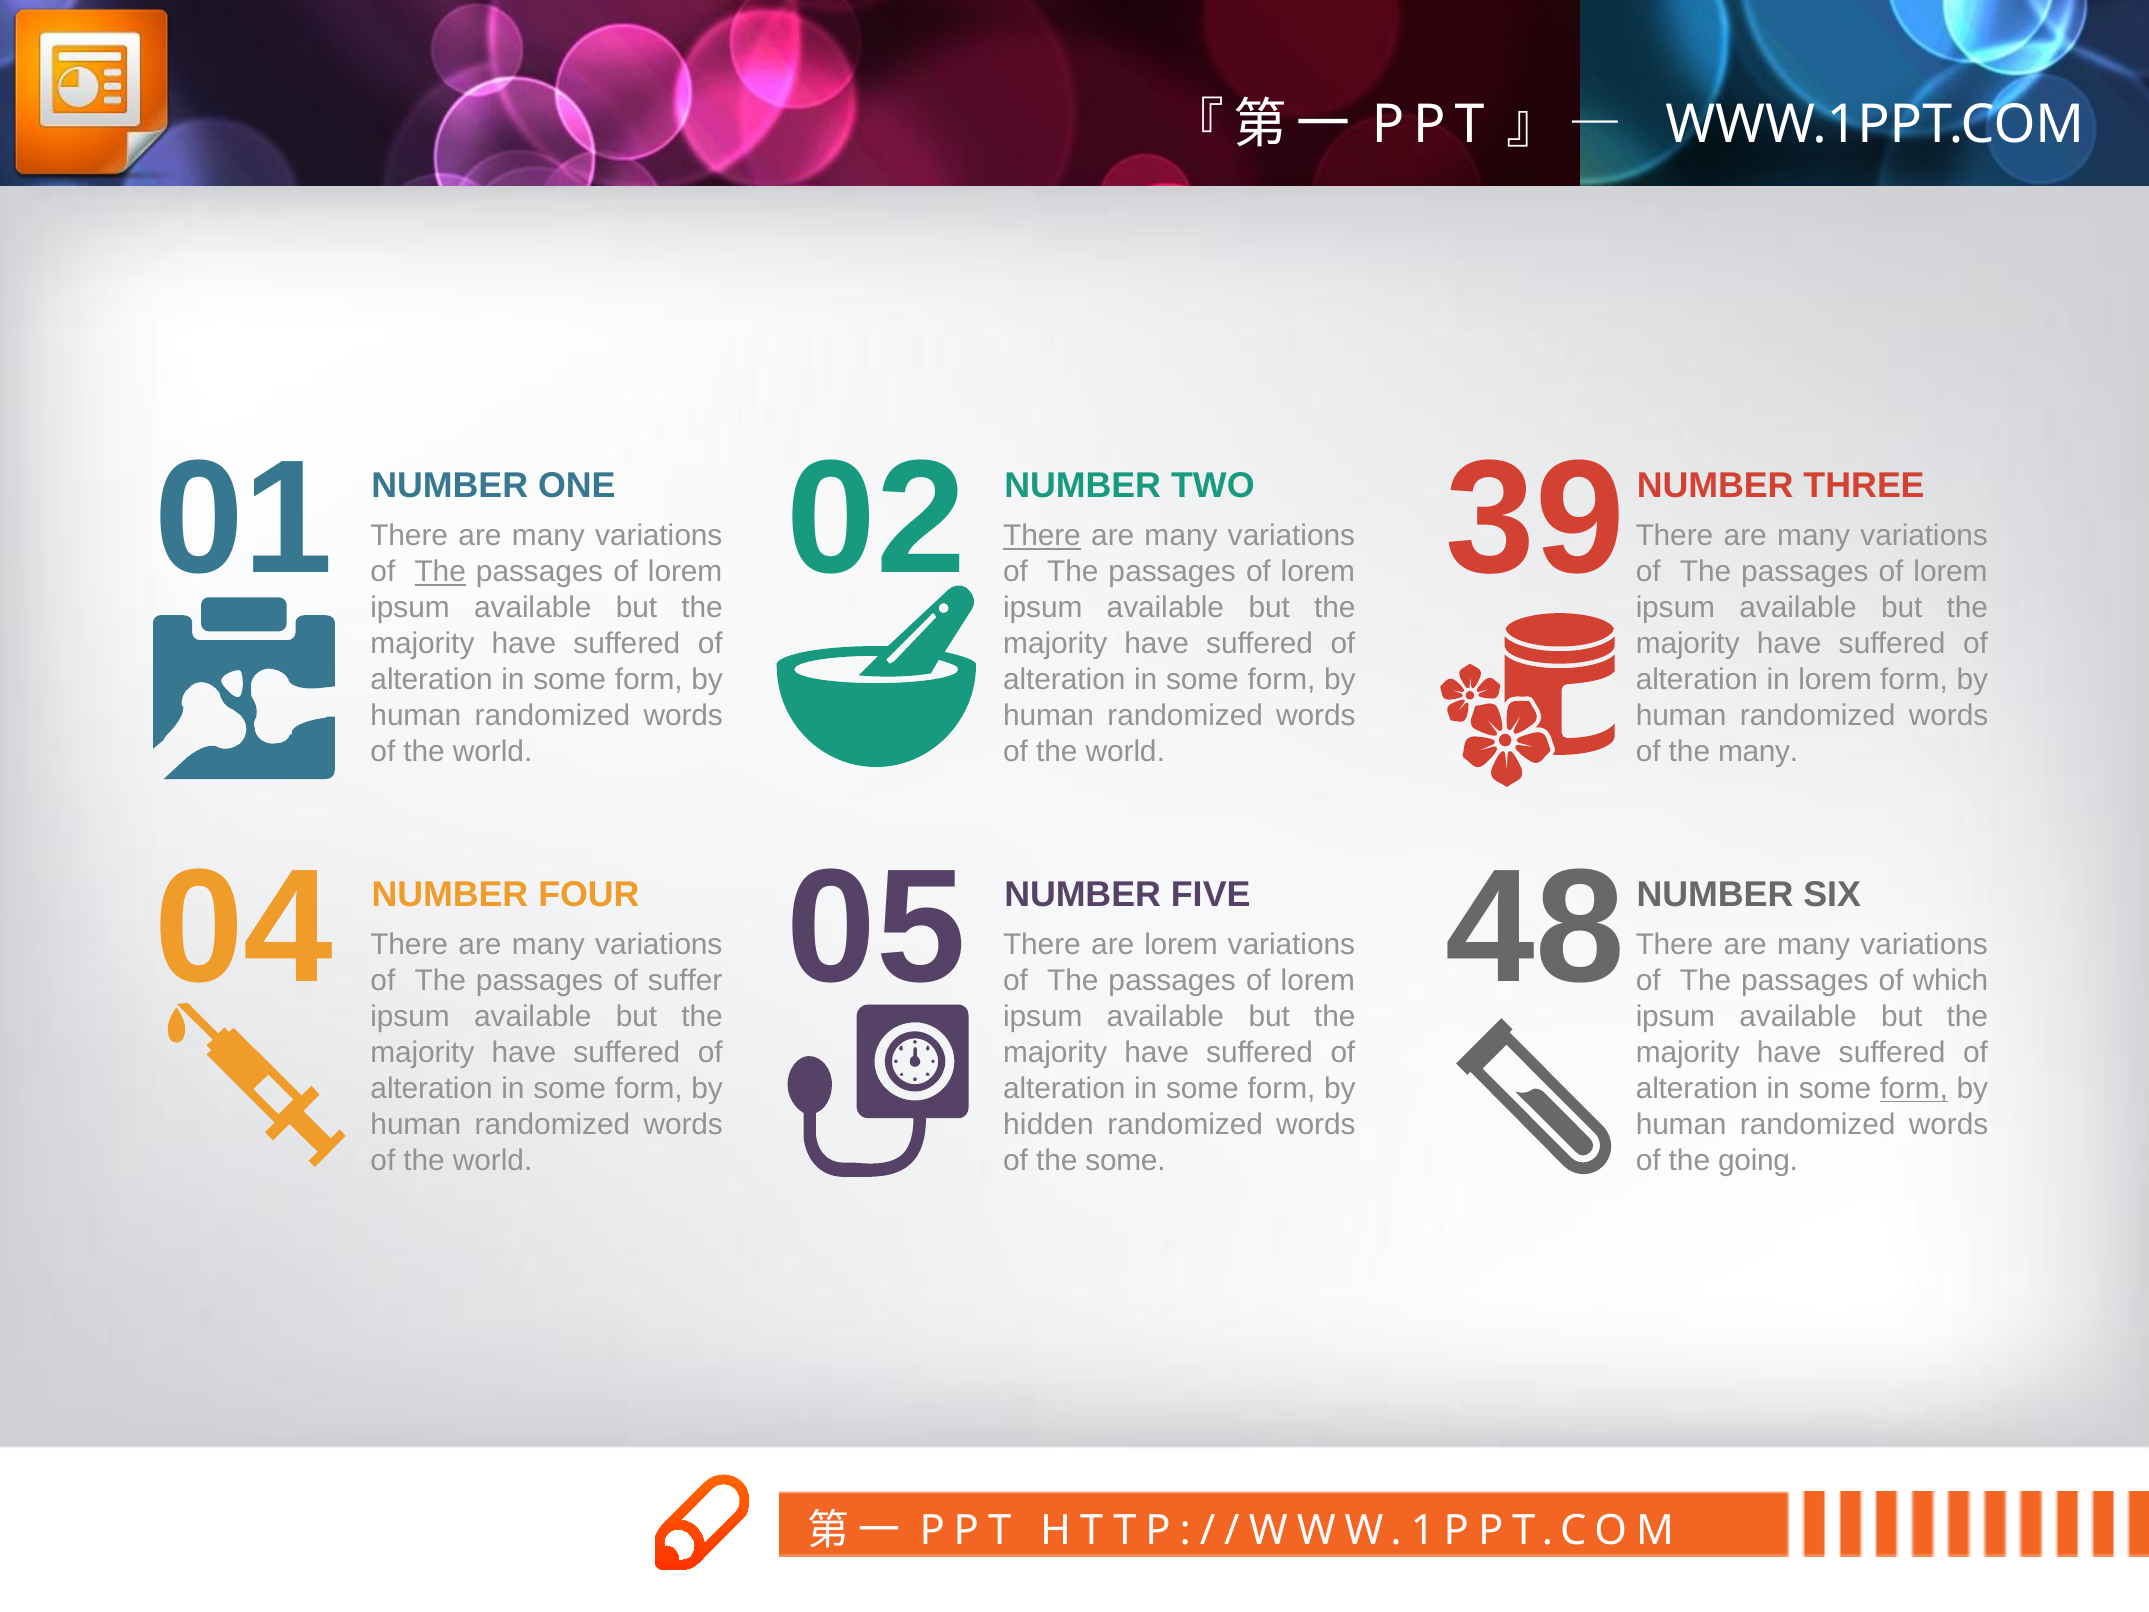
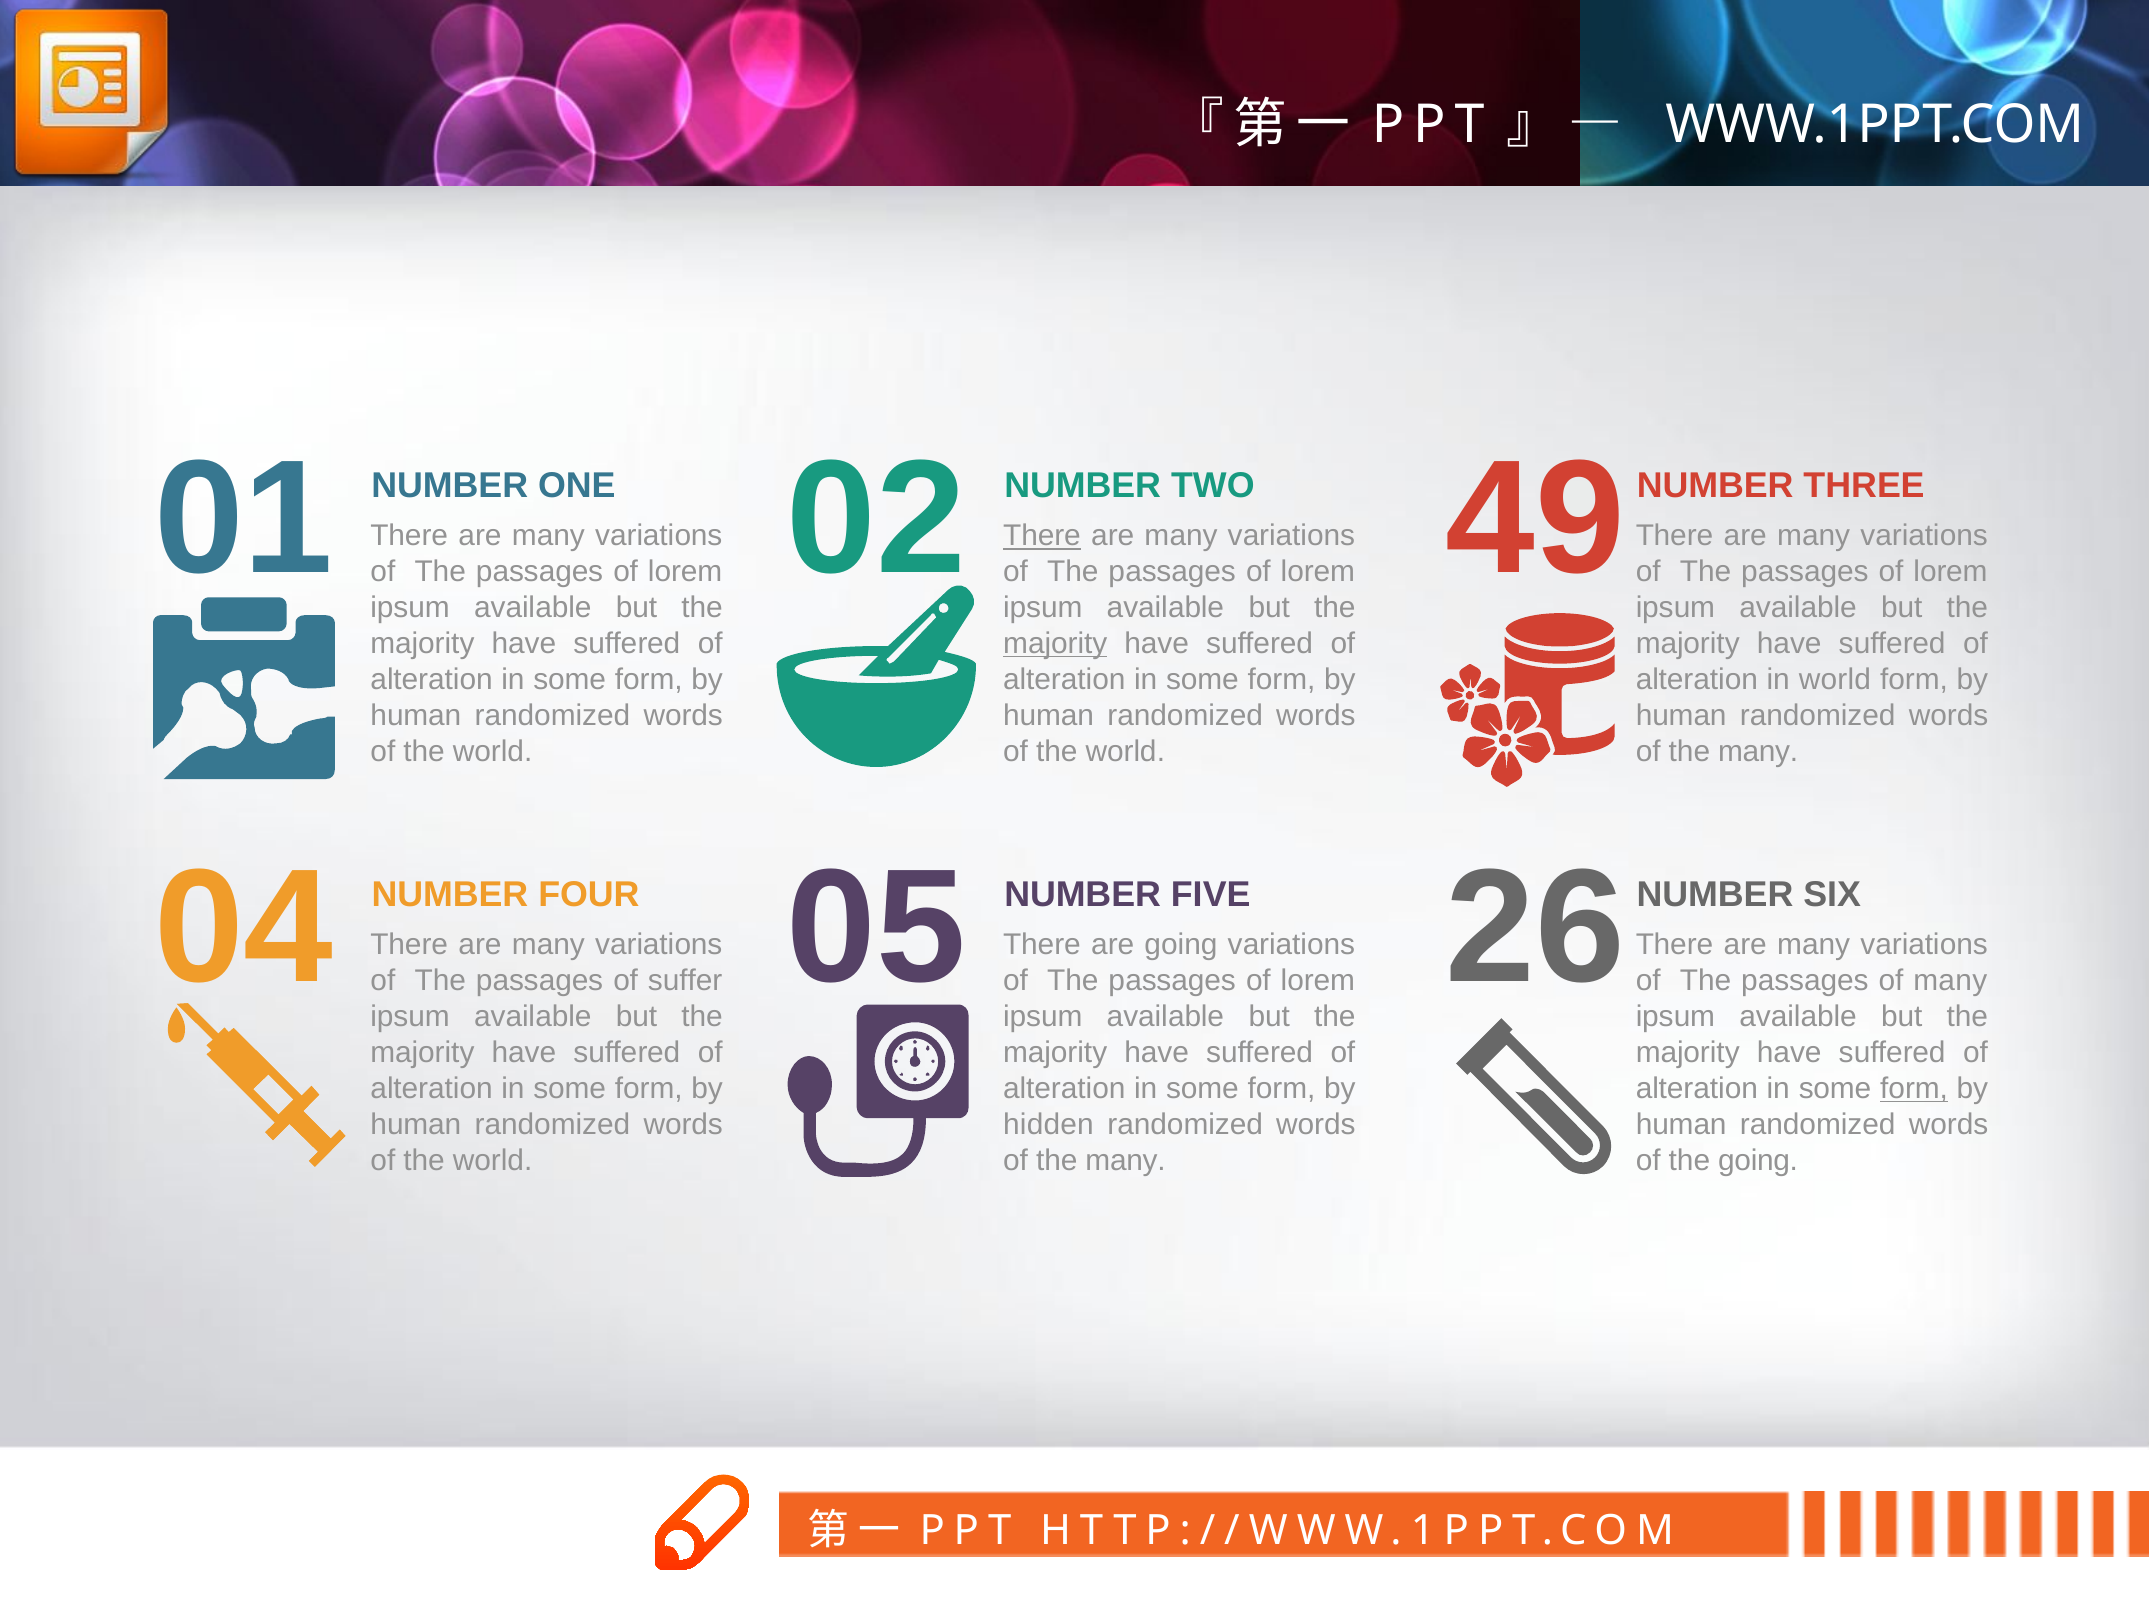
39: 39 -> 49 (1535, 519)
The underline: present -> none (440, 572)
majority underline: none -> present (1055, 644)
in lorem: lorem -> world (1835, 680)
48: 48 -> 26 (1535, 928)
are lorem: lorem -> going (1181, 945)
of which: which -> many (1950, 981)
some: some -> many (1125, 1160)
